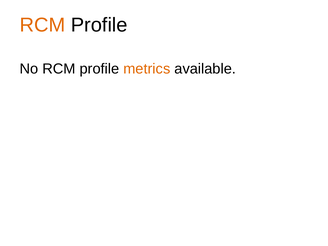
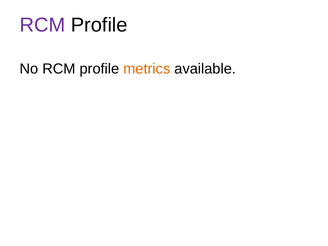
RCM colour: orange -> purple (42, 25)
